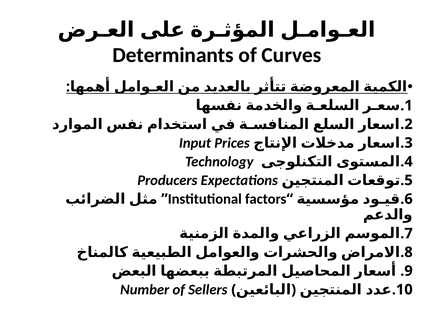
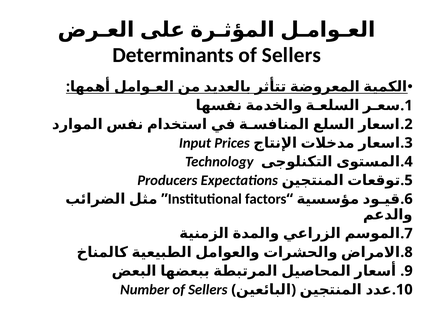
Determinants of Curves: Curves -> Sellers (291, 55)
